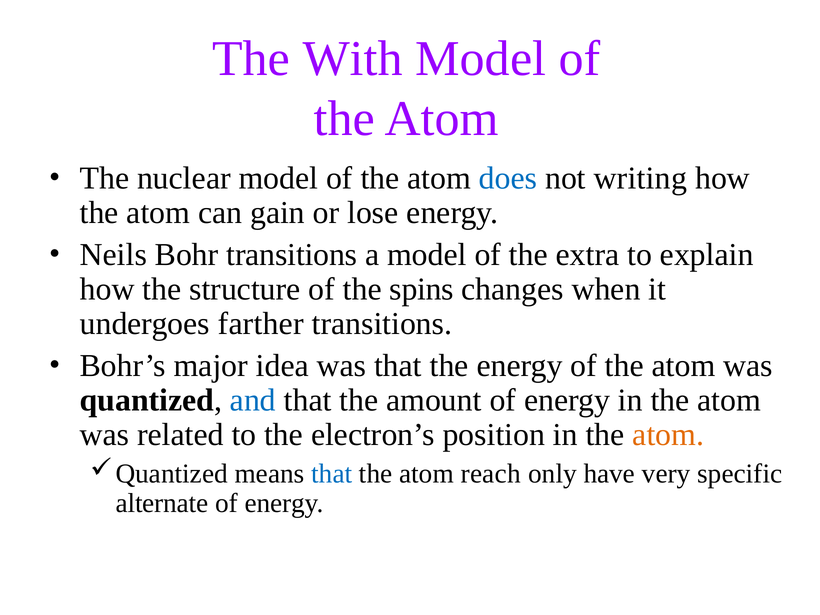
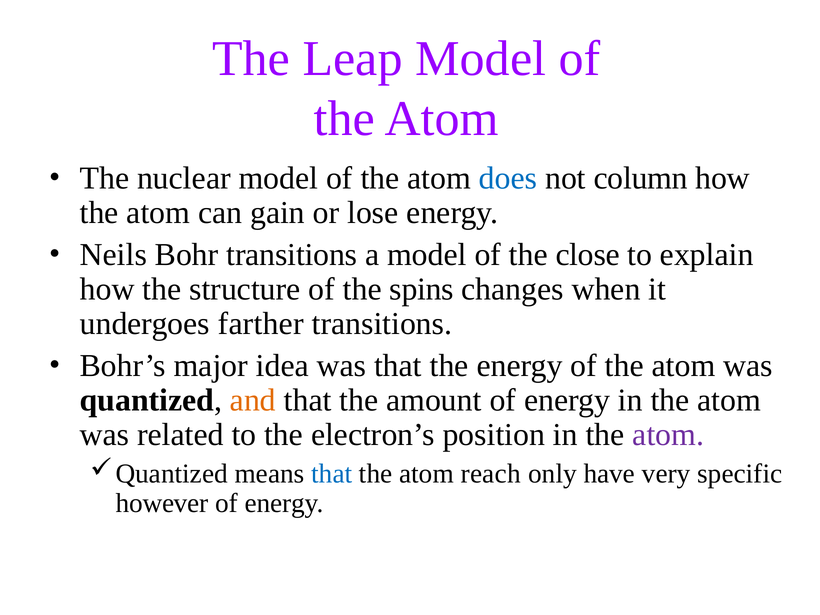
With: With -> Leap (353, 59)
writing: writing -> column (641, 178)
extra: extra -> close (588, 255)
and colour: blue -> orange (253, 400)
atom colour: orange -> purple (668, 435)
alternate: alternate -> however (162, 503)
